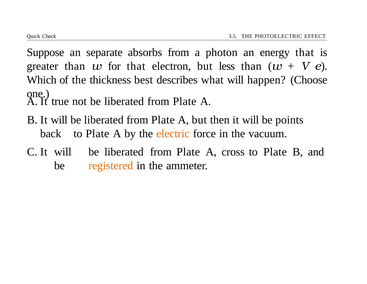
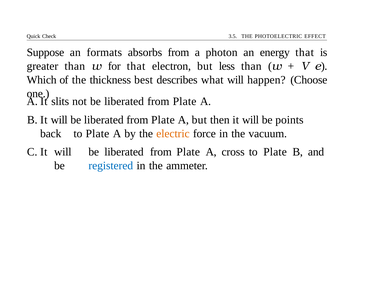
separate: separate -> formats (104, 52)
true: true -> slits (60, 101)
registered colour: orange -> blue (111, 165)
